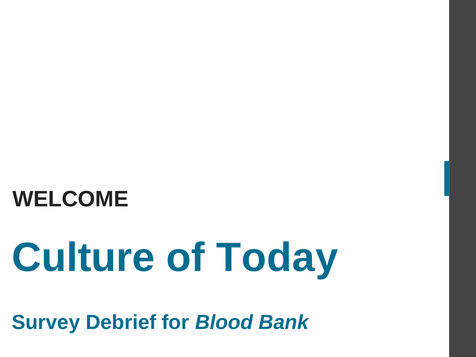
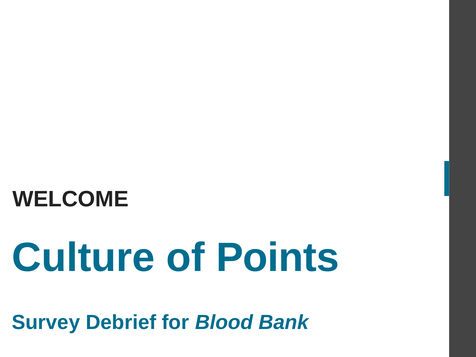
Today: Today -> Points (278, 258)
